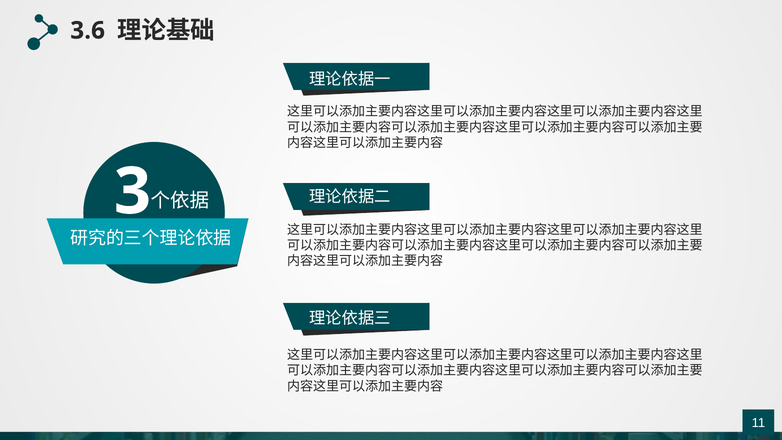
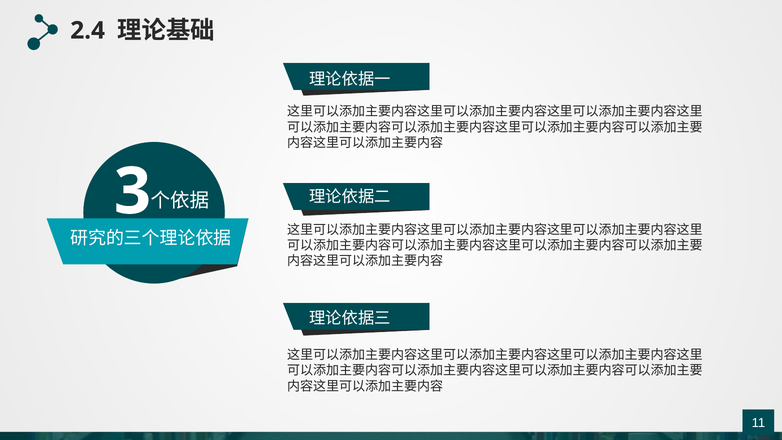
3.6: 3.6 -> 2.4 (88, 31)
